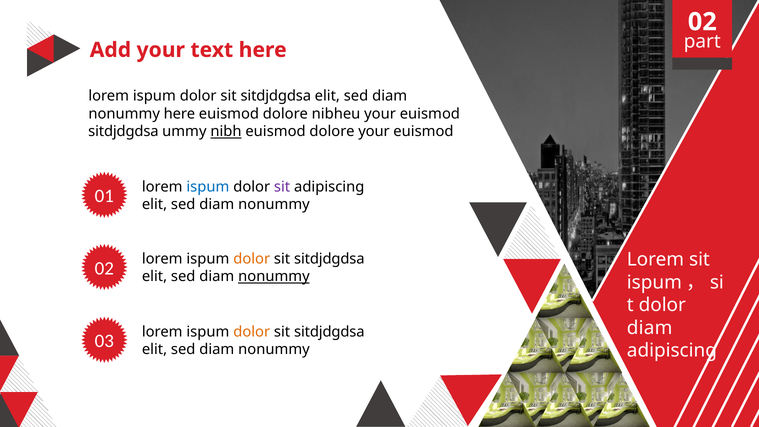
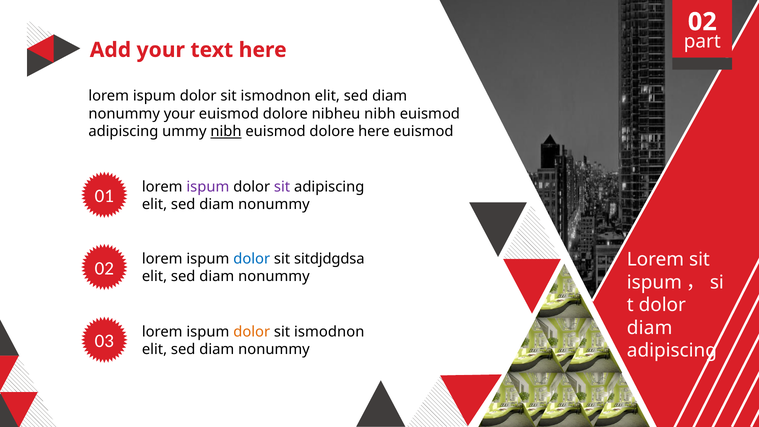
sitdjdgdsa: sitdjdgdsa -> ismodnon (276, 96)
nonummy here: here -> your (179, 114)
nibheu your: your -> nibh (380, 114)
sitdjdgdsa: sitdjdgdsa -> adipiscing (123, 132)
dolore your: your -> here (374, 132)
ispum colour: blue -> purple (208, 187)
dolor colour: orange -> blue (252, 259)
nonummy underline: present -> none (274, 277)
sitdjdgdsa: sitdjdgdsa -> ismodnon (329, 332)
